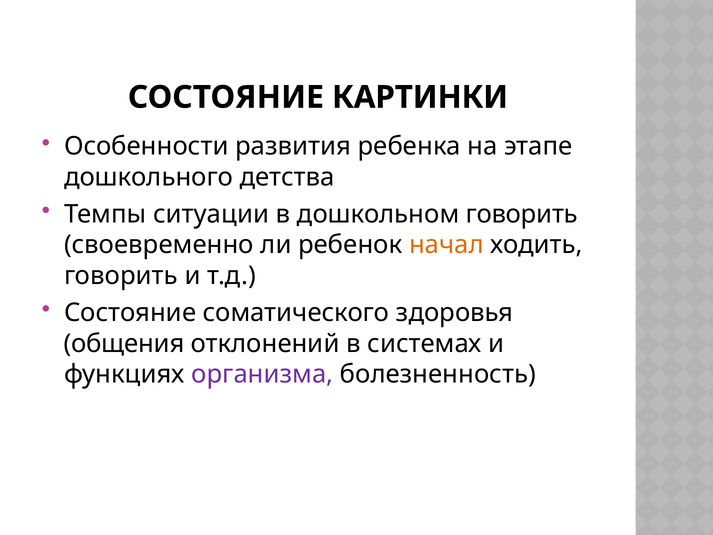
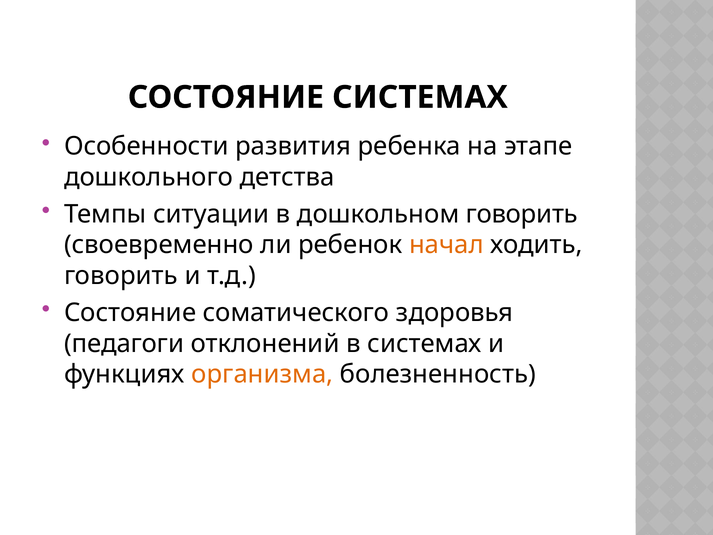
СОСТОЯНИЕ КАРТИНКИ: КАРТИНКИ -> СИСТЕМАХ (420, 97)
общения: общения -> педагоги (124, 343)
организма colour: purple -> orange (262, 374)
